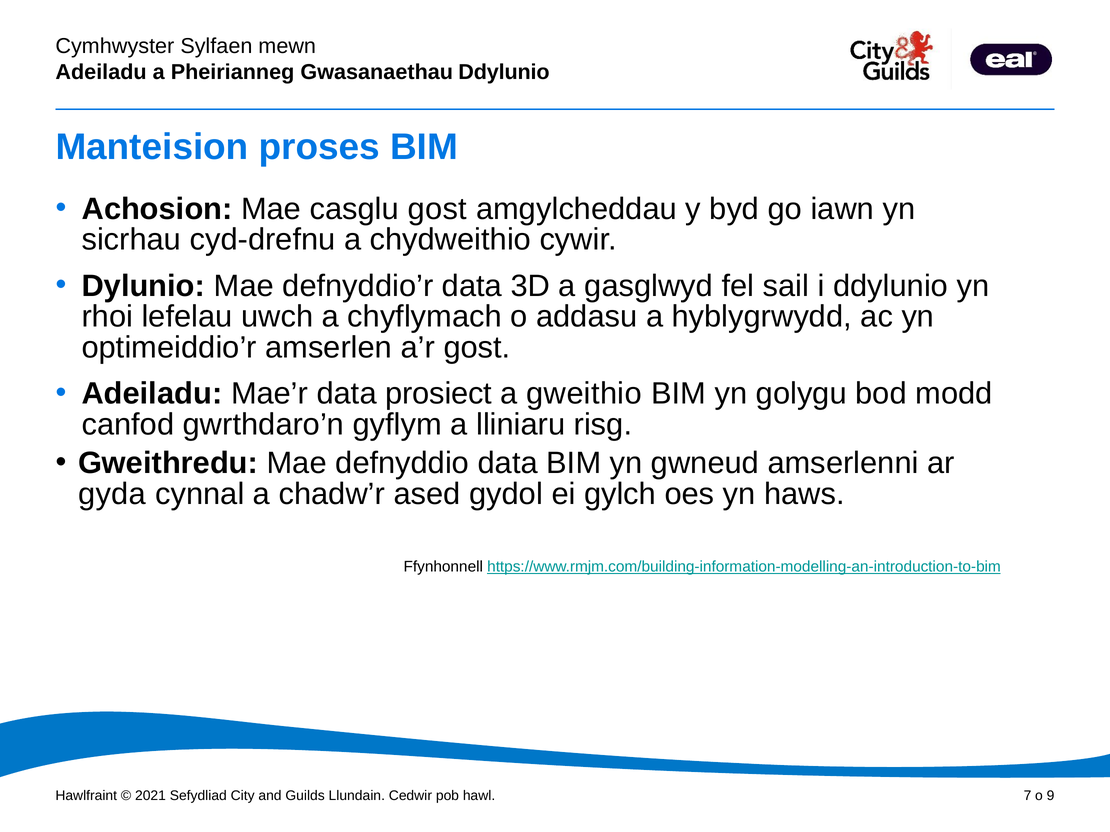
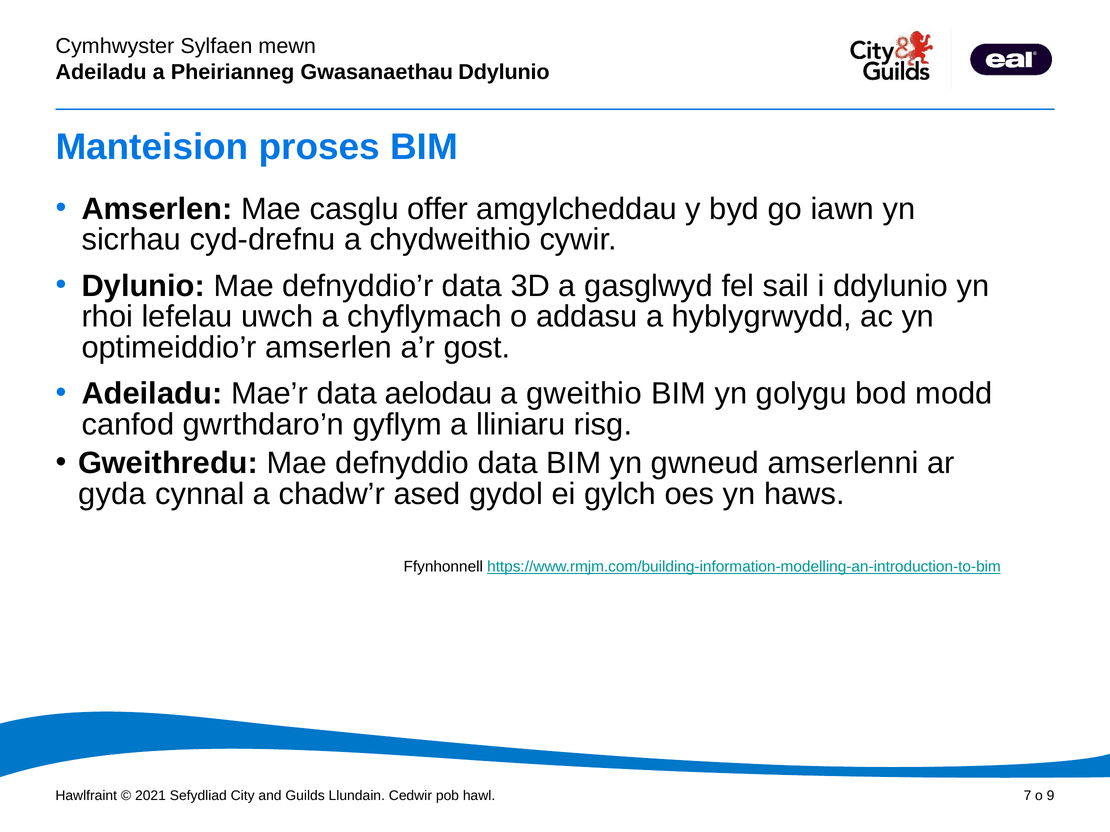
Achosion: Achosion -> Amserlen (157, 209)
casglu gost: gost -> offer (438, 209)
prosiect: prosiect -> aelodau (439, 394)
